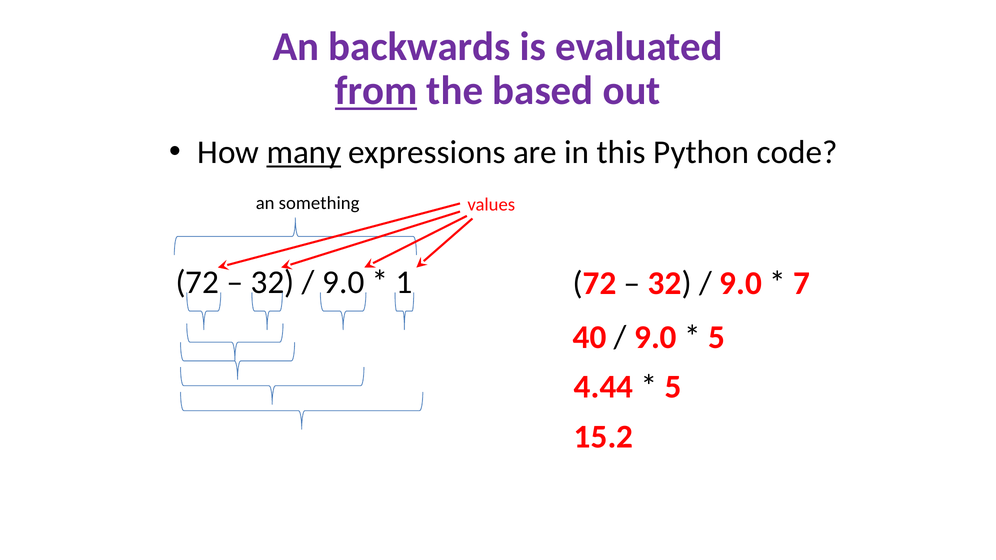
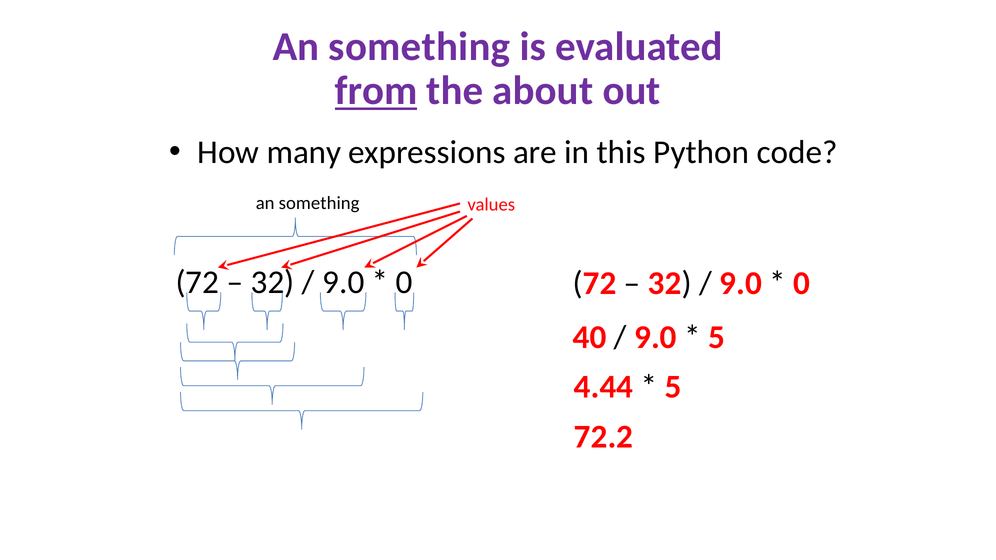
backwards: backwards -> something (419, 47)
based: based -> about (543, 91)
many underline: present -> none (304, 152)
1: 1 -> 0 (404, 282)
7: 7 -> 0 (802, 283)
15.2: 15.2 -> 72.2 (604, 437)
